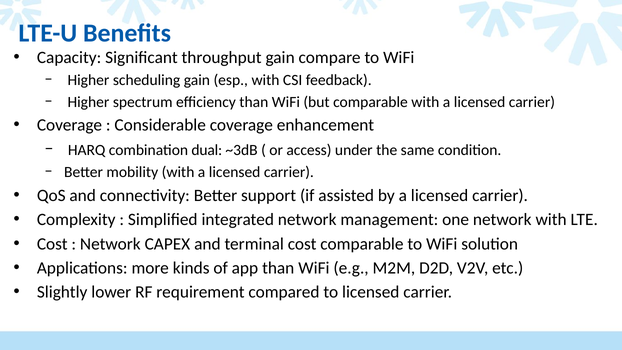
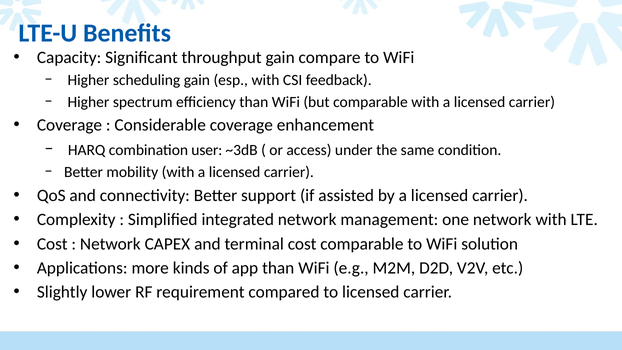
dual: dual -> user (207, 150)
